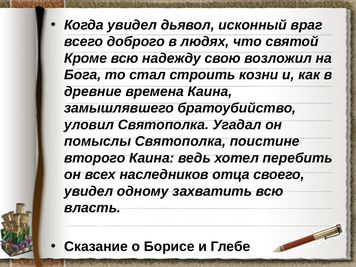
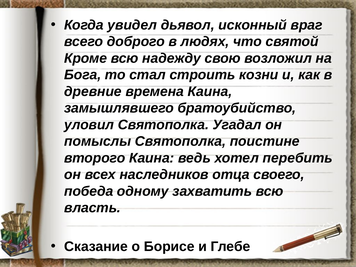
увидел: увидел -> победа (89, 191)
